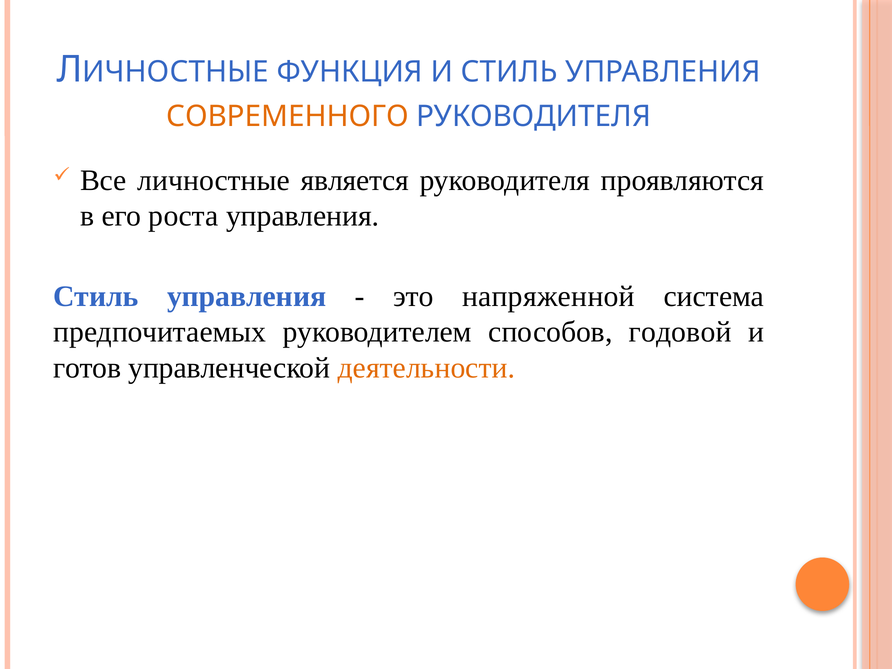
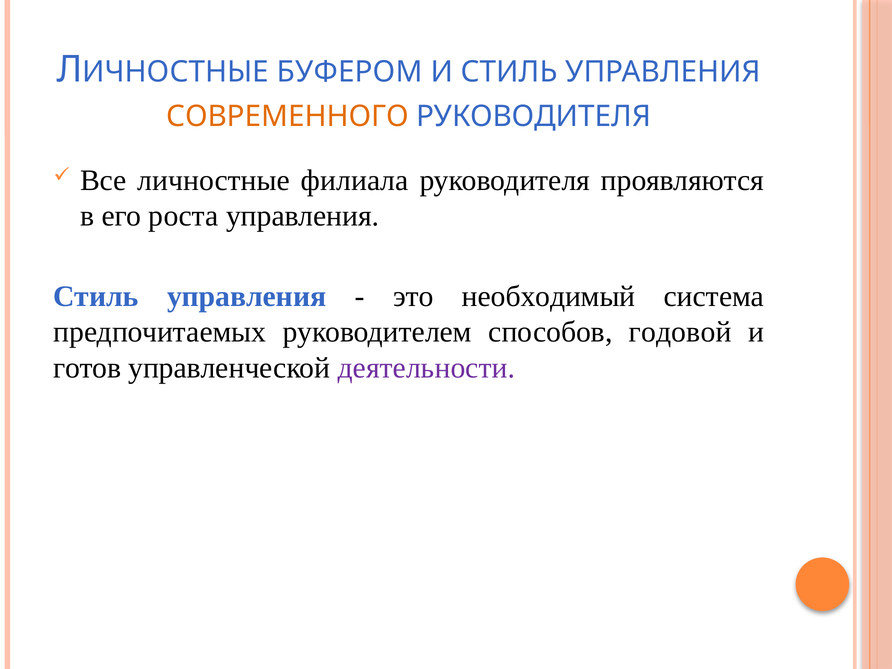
ФУНКЦИЯ: ФУНКЦИЯ -> БУФЕРОМ (350, 72)
является: является -> филиала (355, 180)
напряженной: напряженной -> необходимый (549, 296)
деятельности colour: orange -> purple (426, 368)
